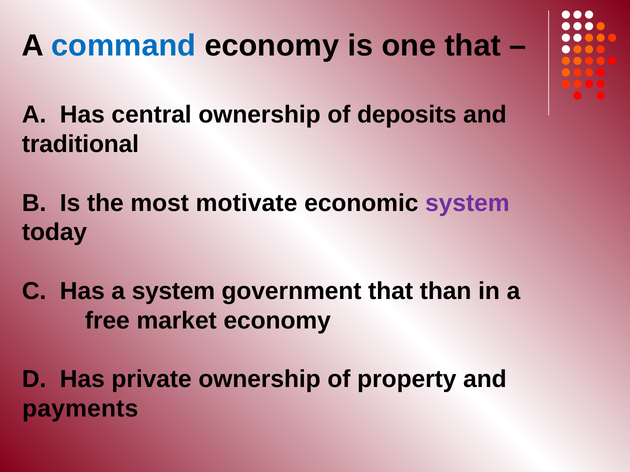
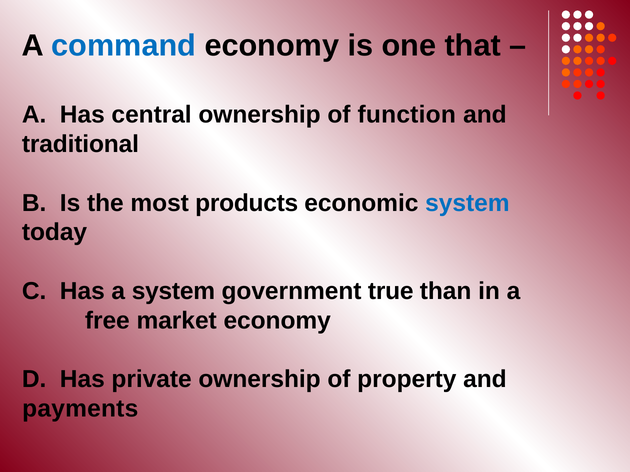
deposits: deposits -> function (407, 115)
motivate: motivate -> products (247, 203)
system colour: purple -> blue (467, 203)
government that: that -> true (391, 291)
